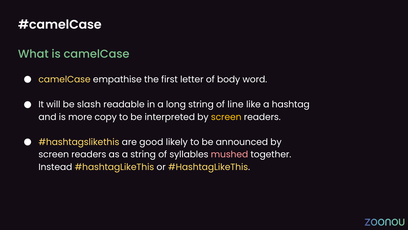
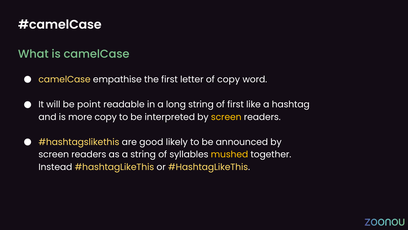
of body: body -> copy (229, 79)
slash: slash -> point (89, 104)
of line: line -> first (236, 104)
mushed colour: pink -> yellow (229, 154)
